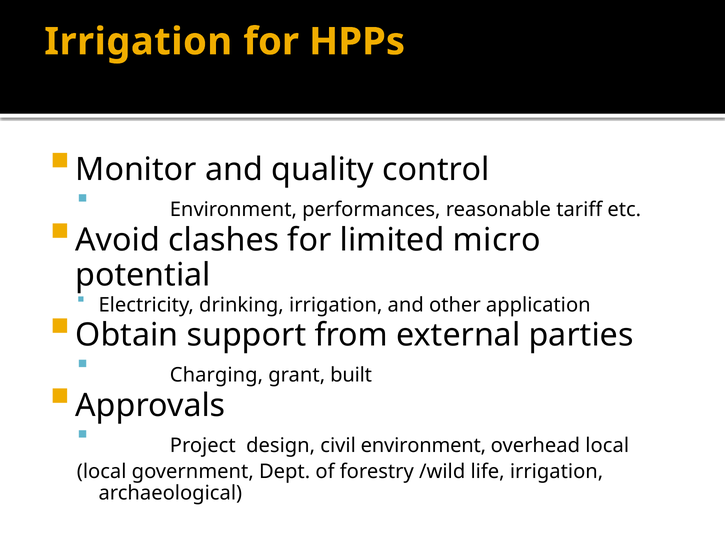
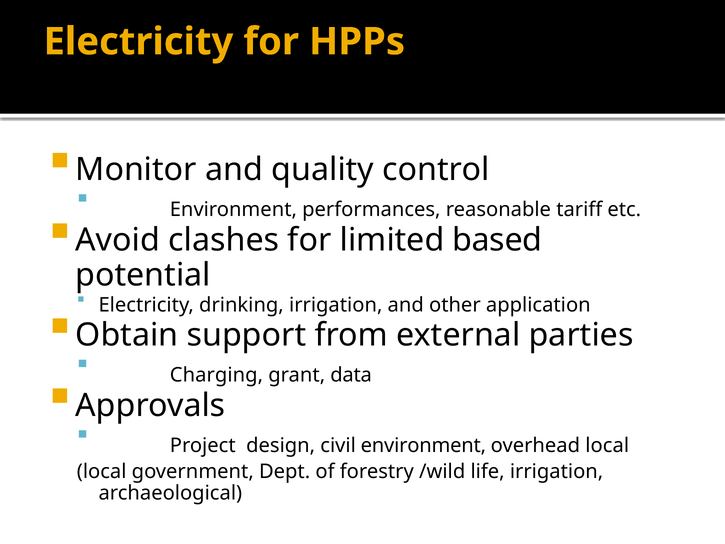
Irrigation: Irrigation -> Electricity (138, 42)
micro: micro -> based (497, 240)
built: built -> data (351, 375)
